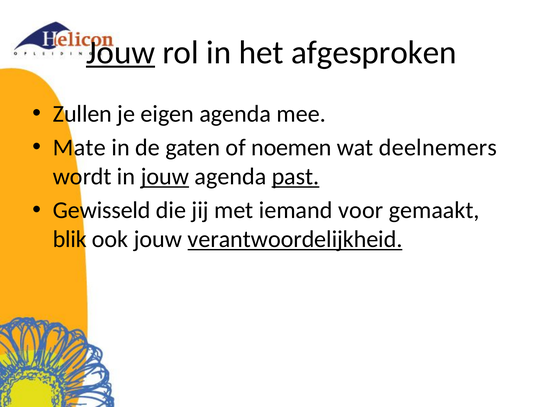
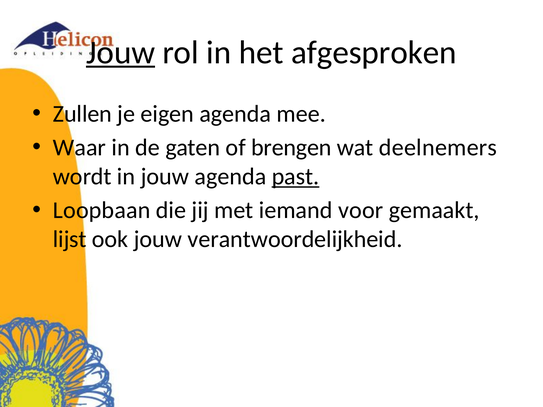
Mate: Mate -> Waar (79, 148)
noemen: noemen -> brengen (291, 148)
jouw underline: present -> none (165, 177)
Gewisseld: Gewisseld -> Loopbaan (102, 210)
blik: blik -> lijst (70, 239)
verantwoordelijkheid underline: present -> none (295, 239)
